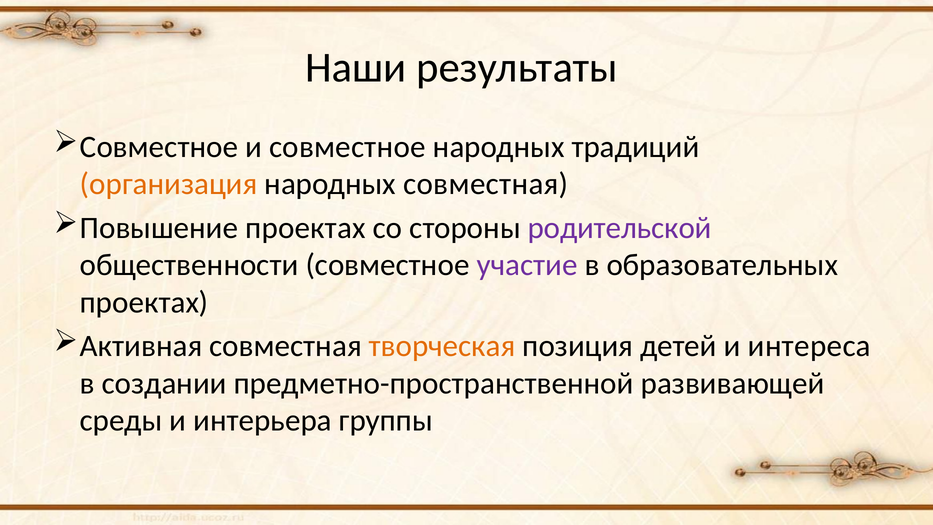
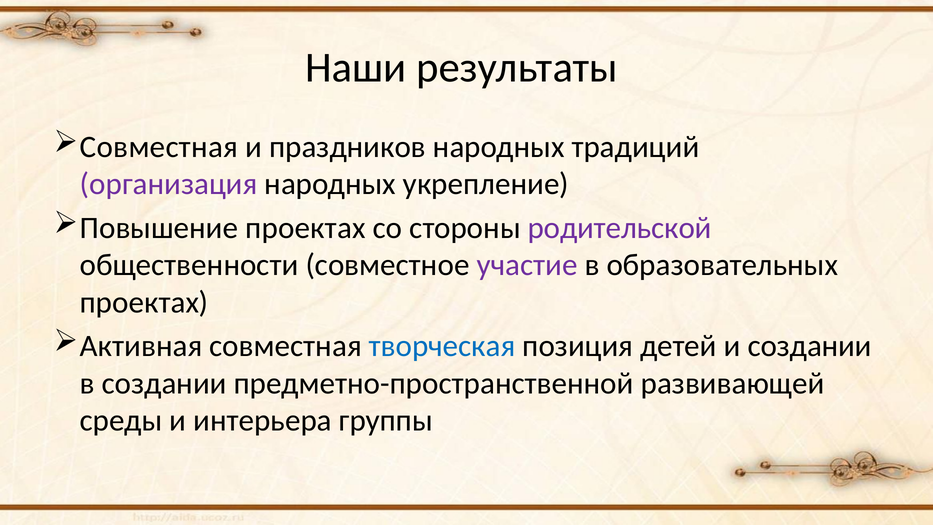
Совместное: Совместное -> Совместная (159, 147)
и совместное: совместное -> праздников (347, 147)
организация colour: orange -> purple (169, 184)
народных совместная: совместная -> укрепление (486, 184)
творческая colour: orange -> blue (442, 346)
и интереса: интереса -> создании (810, 346)
